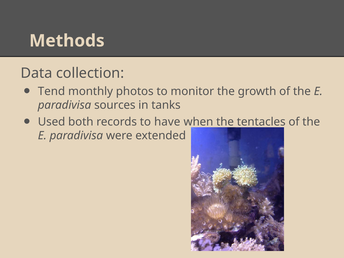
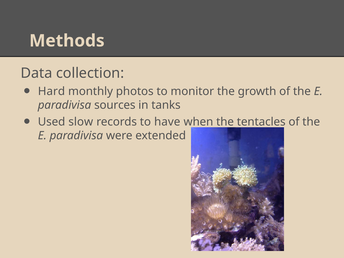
Tend: Tend -> Hard (51, 91)
both: both -> slow (81, 122)
